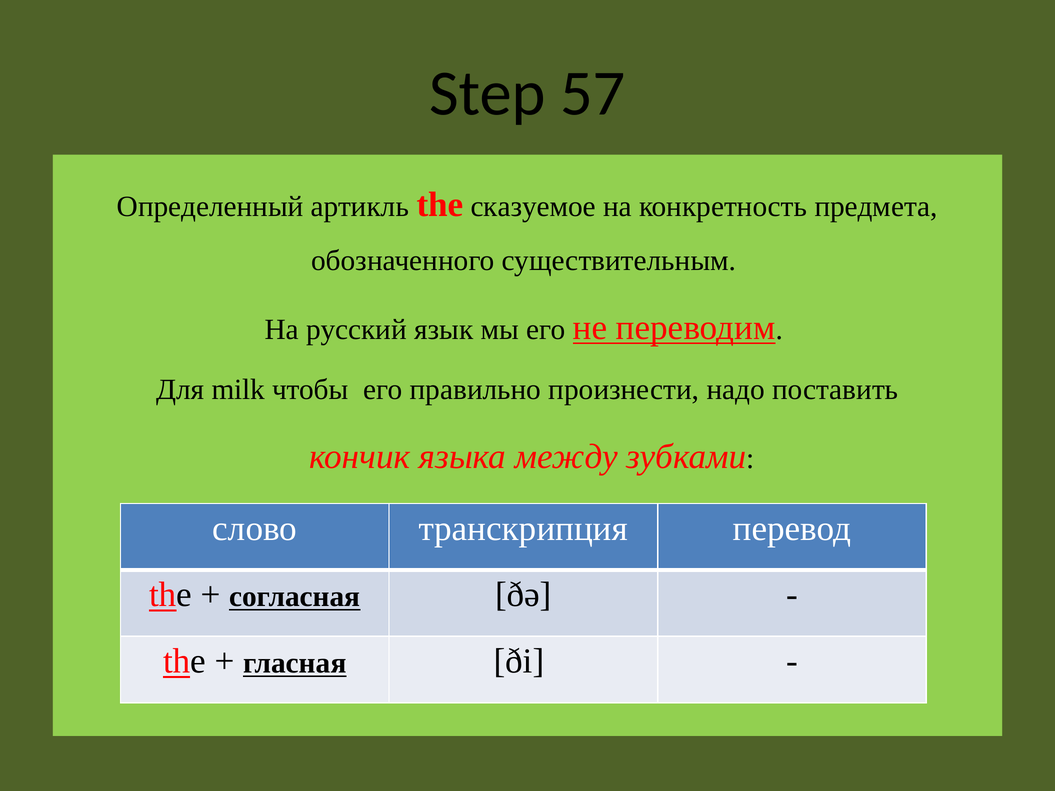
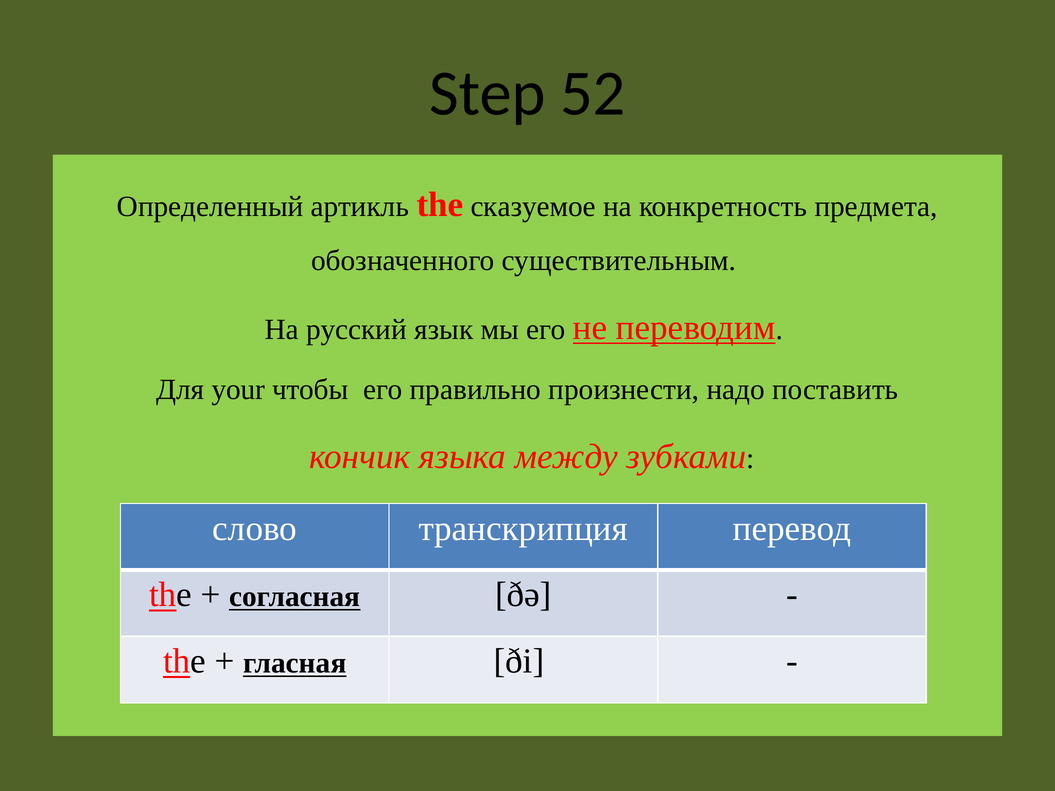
57: 57 -> 52 (593, 94)
milk: milk -> your (238, 390)
